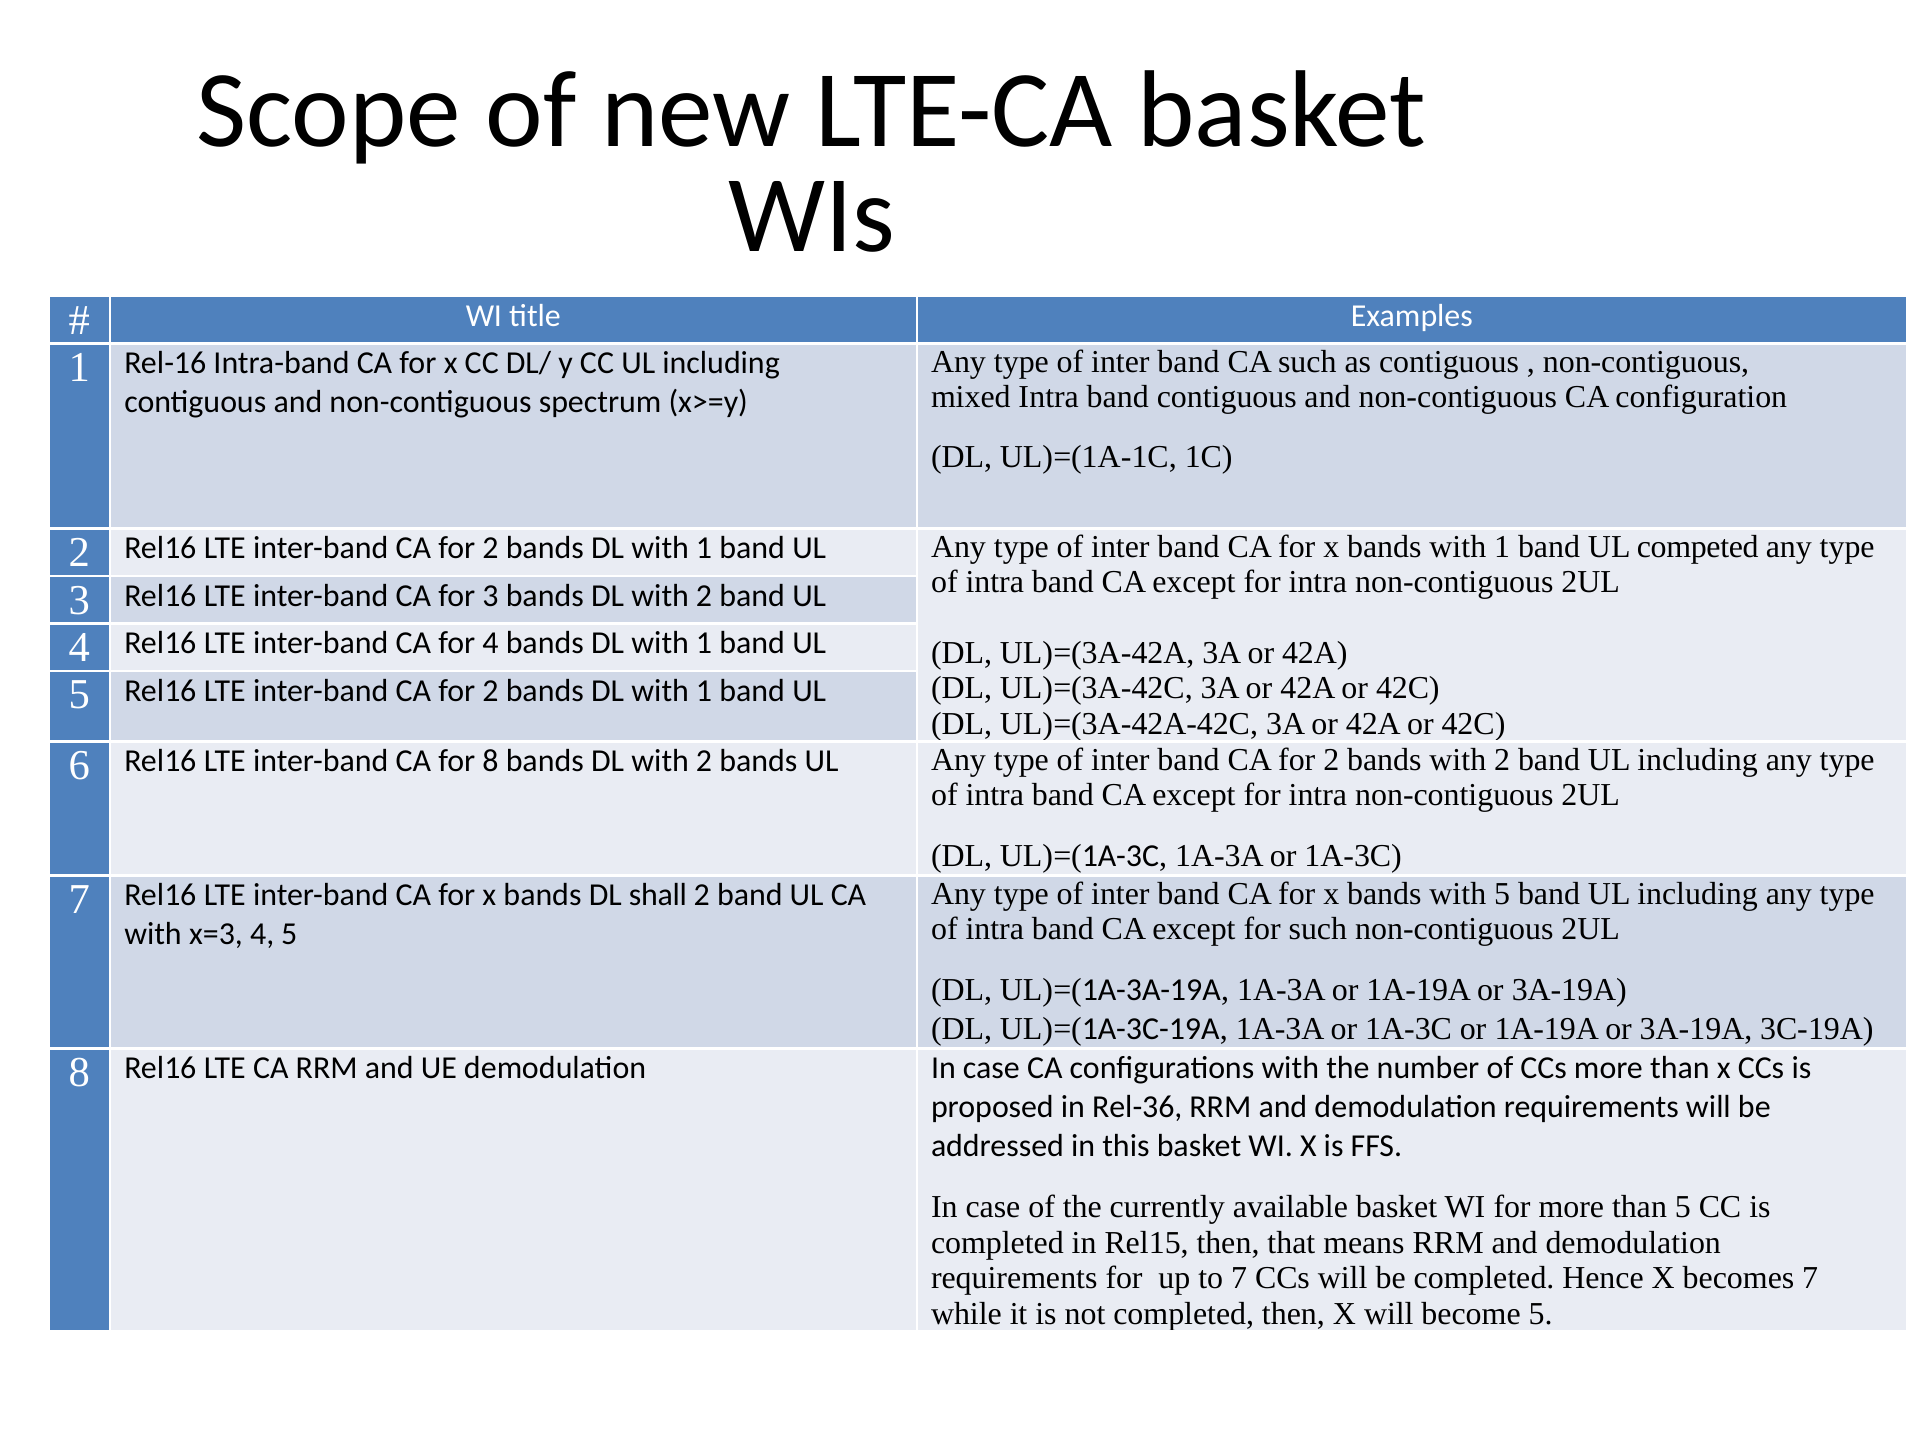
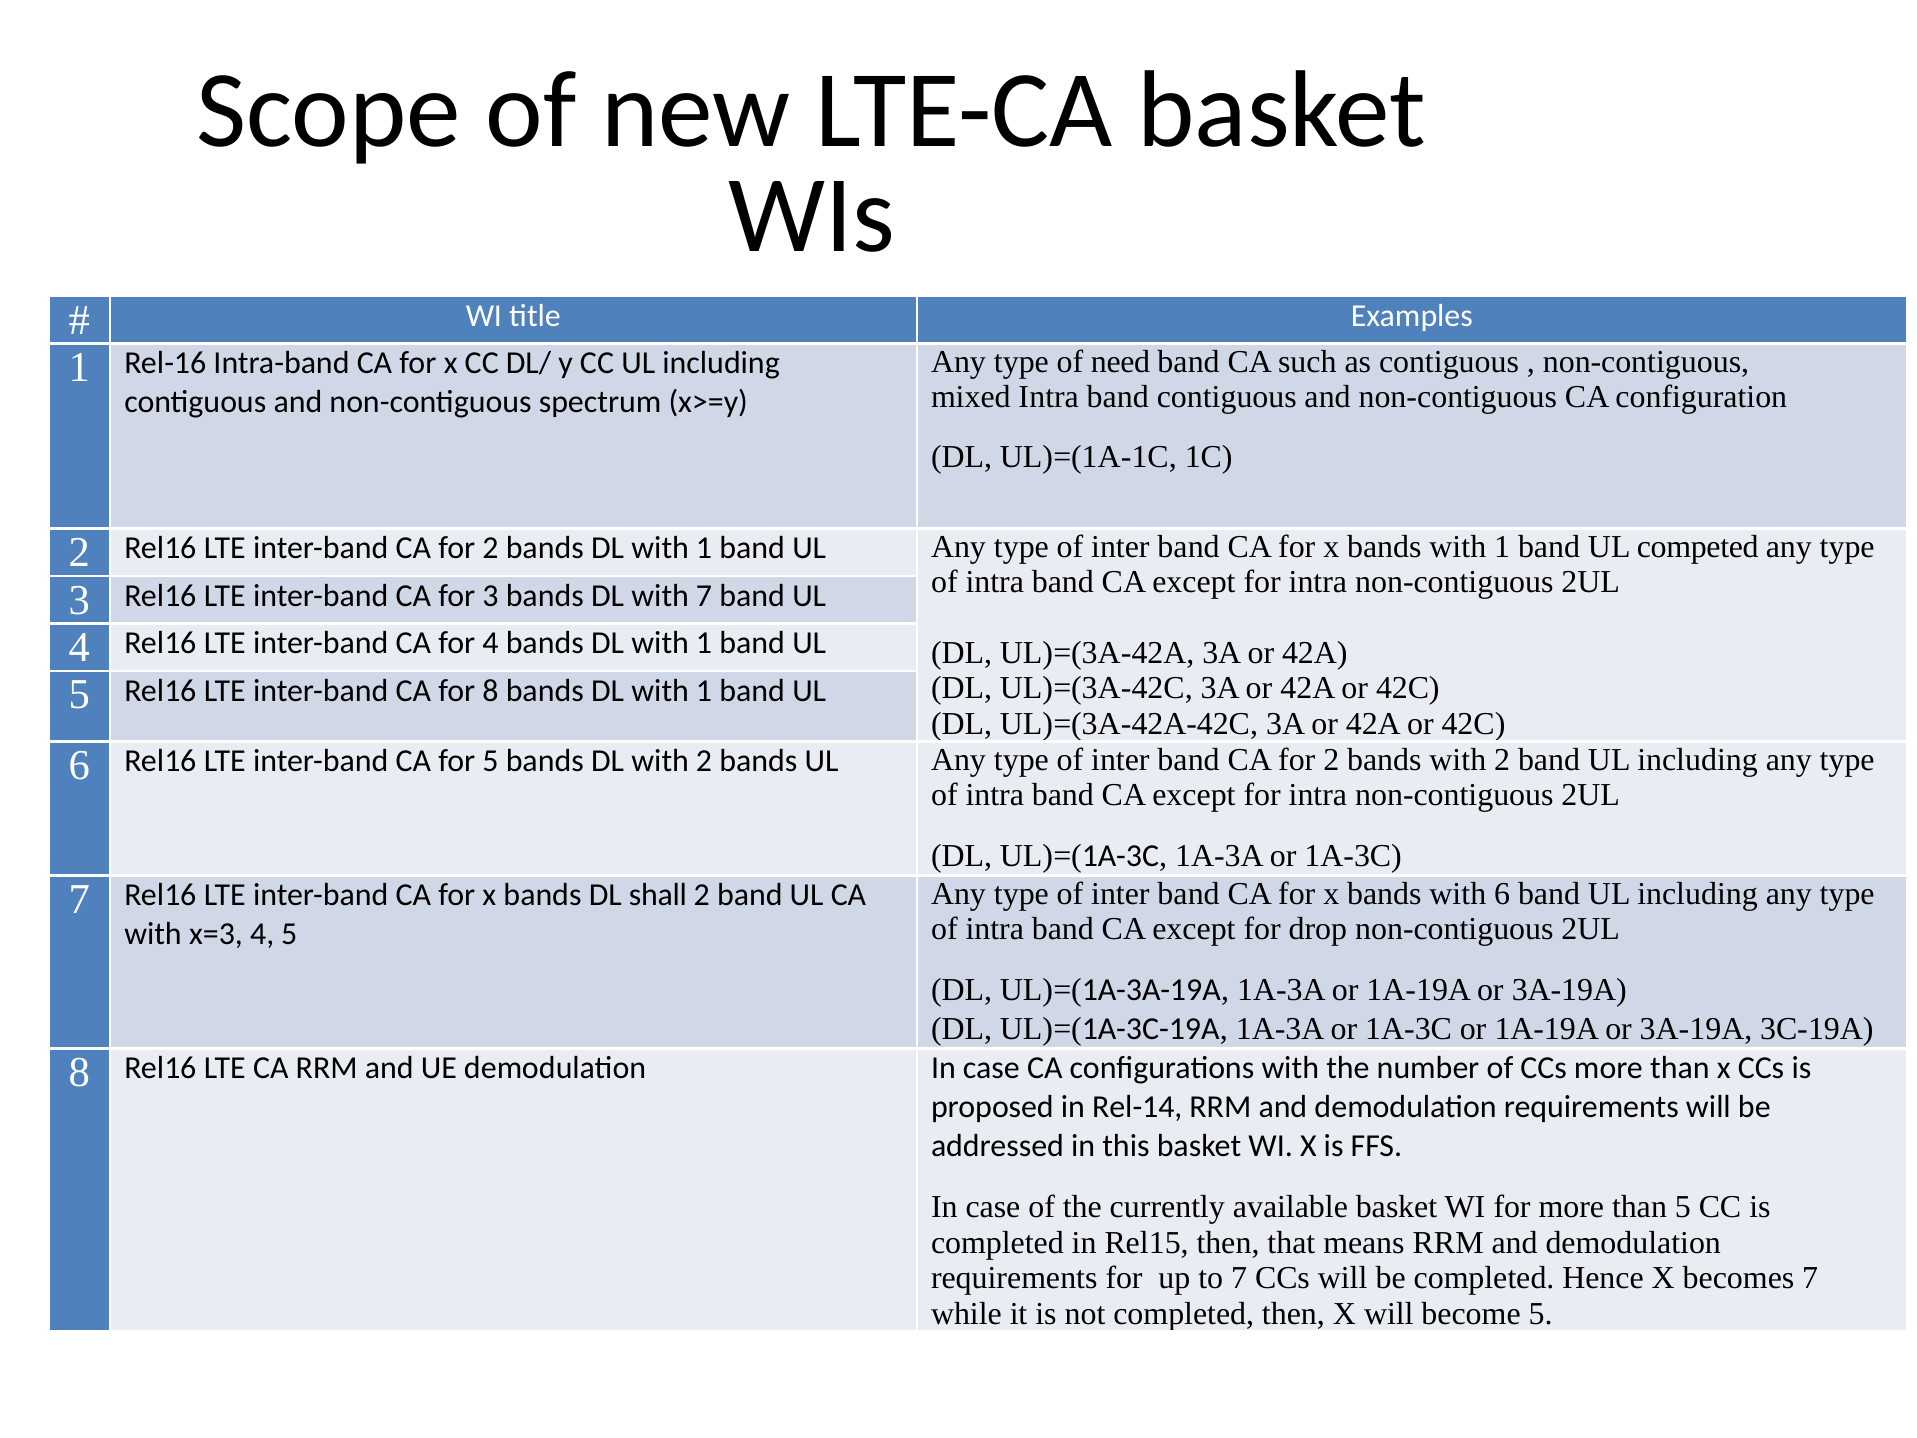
inter: inter -> need (1121, 361)
2: 2 -> 7 (704, 596)
2: 2 -> 8 (490, 691)
for 8: 8 -> 5 (490, 761)
with 5: 5 -> 6 (1502, 893)
for such: such -> drop (1318, 929)
Rel-36: Rel-36 -> Rel-14 (1137, 1107)
